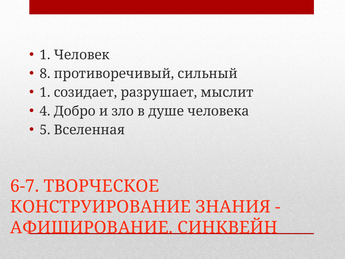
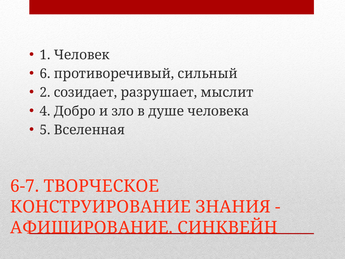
8: 8 -> 6 (45, 74)
1: 1 -> 2 (45, 92)
